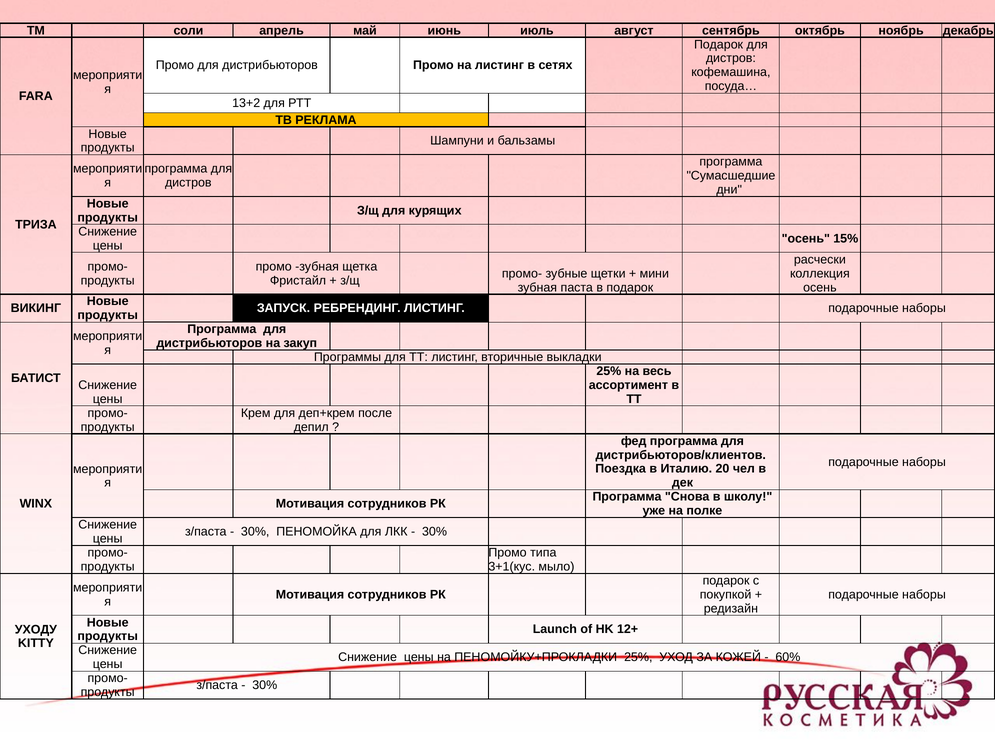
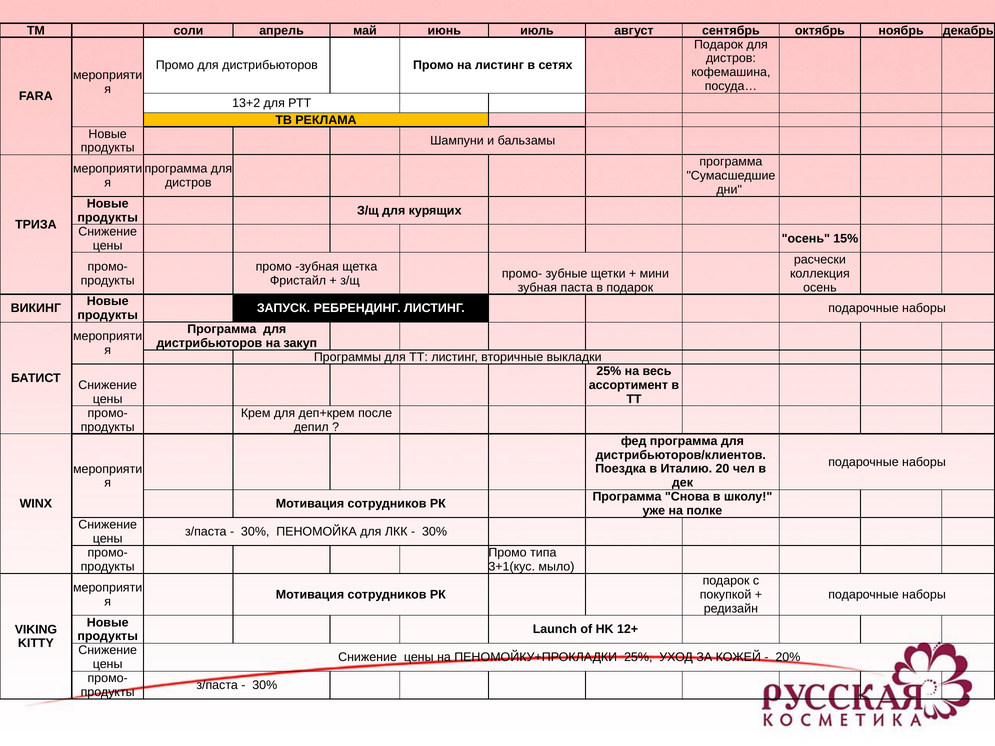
УХОДУ: УХОДУ -> VIKING (36, 630)
60%: 60% -> 20% (788, 658)
